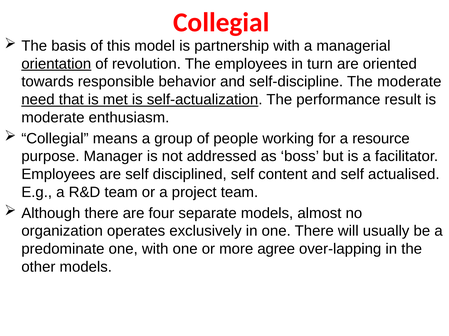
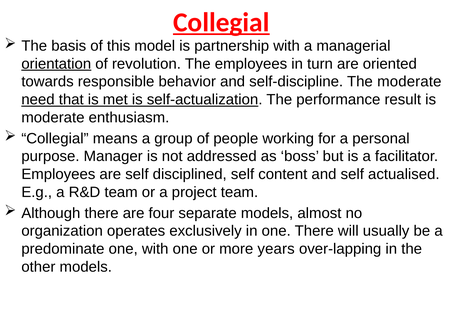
Collegial underline: none -> present (221, 22)
resource: resource -> personal (381, 139)
agree: agree -> years (276, 249)
